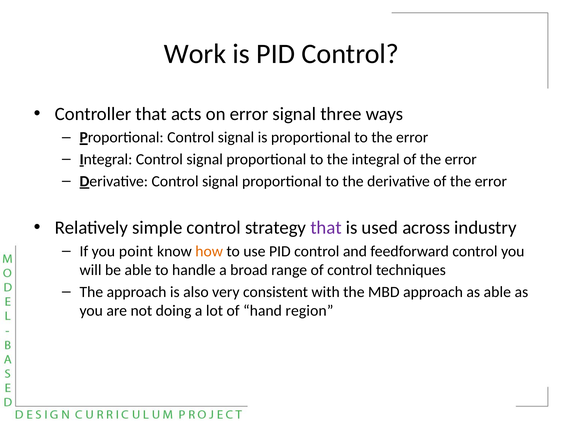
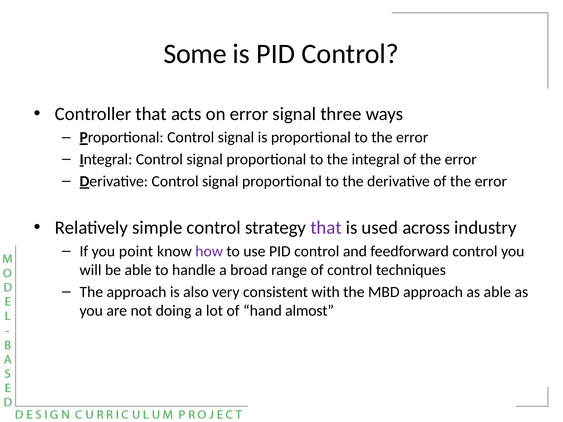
Work: Work -> Some (195, 54)
how colour: orange -> purple (209, 251)
region: region -> almost (310, 311)
